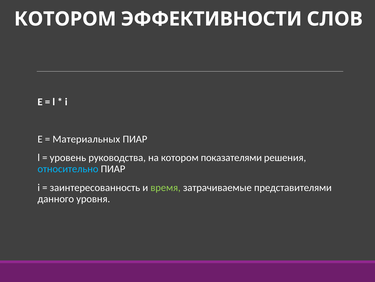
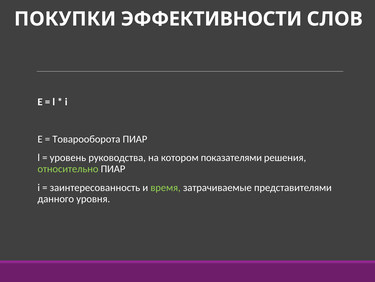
КОТОРОМ: КОТОРОМ -> ПОКУПКИ (65, 19)
Материальных: Материальных -> Товарооборота (86, 139)
относительно colour: light blue -> light green (68, 169)
